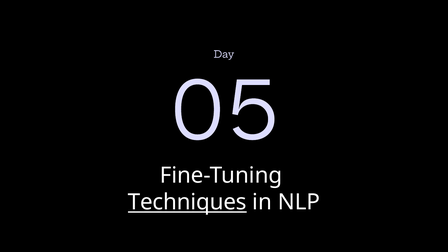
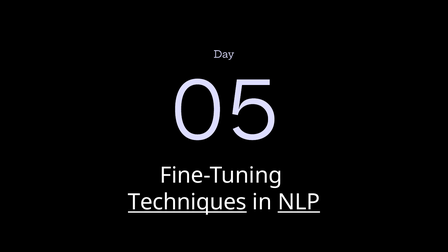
NLP underline: none -> present (299, 202)
